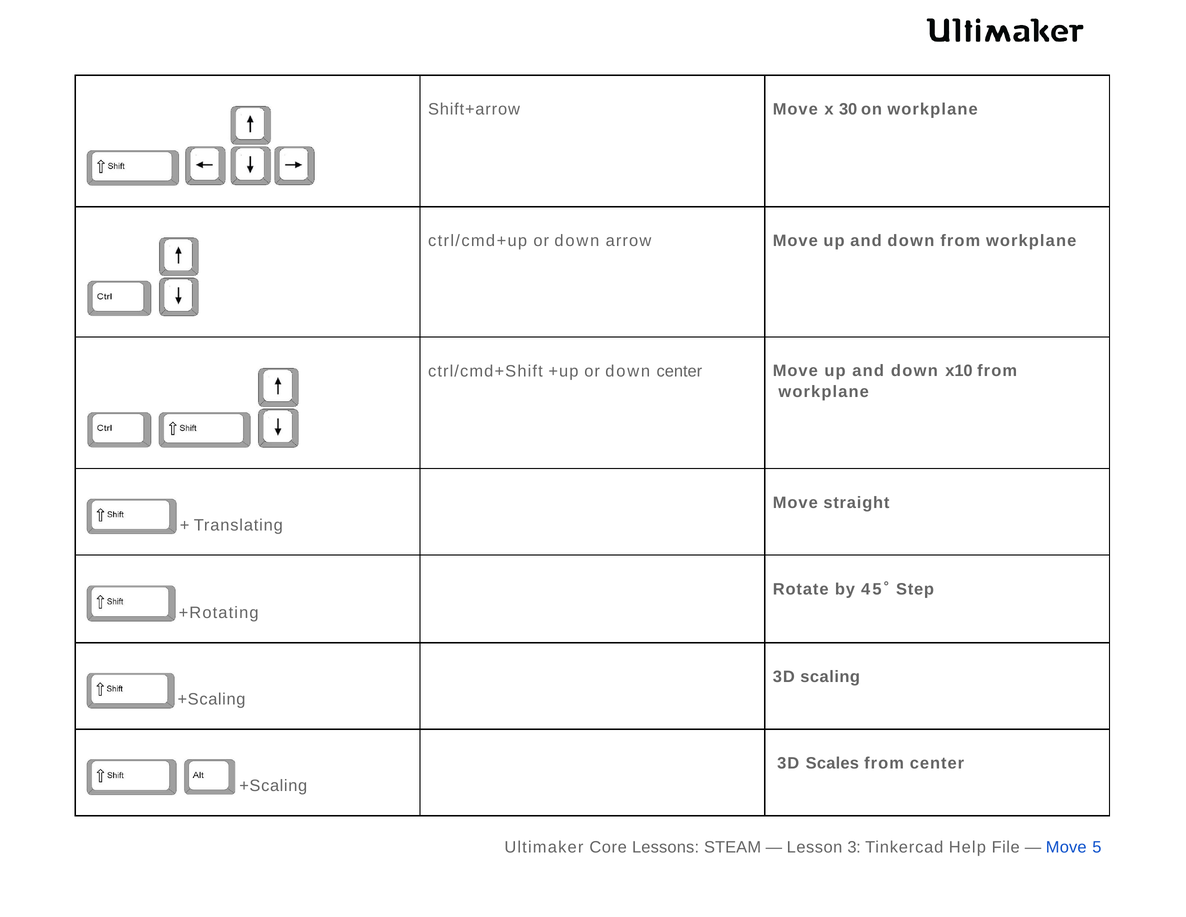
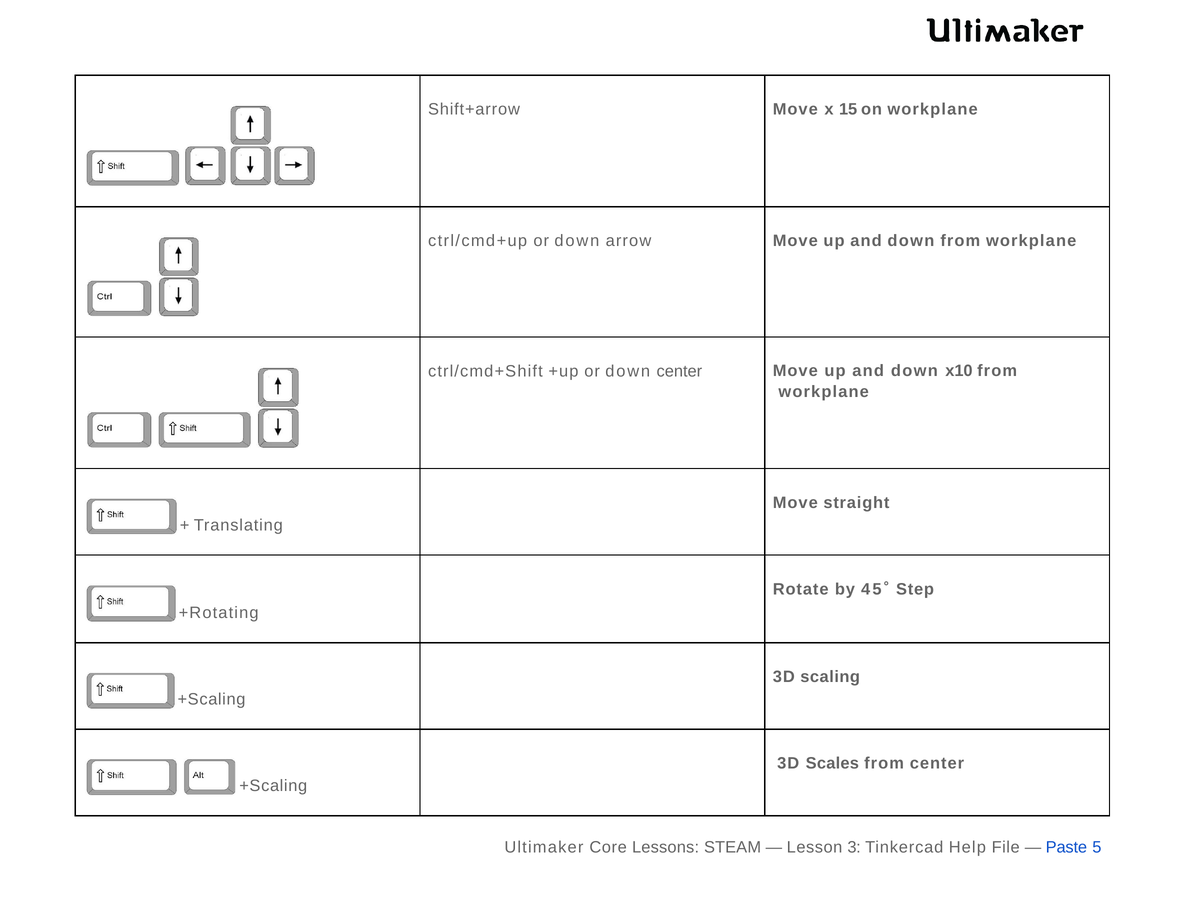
30: 30 -> 15 (848, 109)
Move: Move -> Paste (1066, 847)
